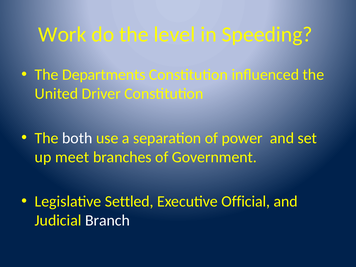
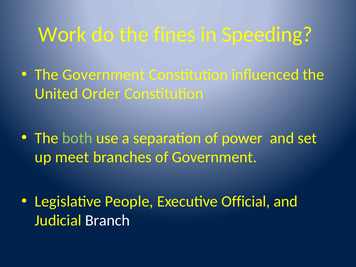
level: level -> fines (175, 34)
The Departments: Departments -> Government (104, 75)
Driver: Driver -> Order (101, 94)
both colour: white -> light green (77, 138)
Settled: Settled -> People (129, 201)
